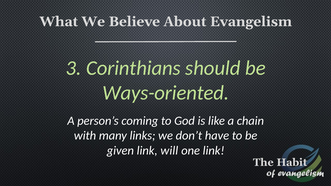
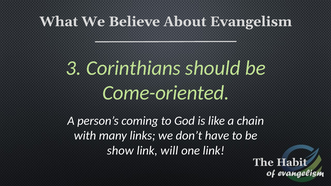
Ways-oriented: Ways-oriented -> Come-oriented (166, 93)
given: given -> show (120, 151)
